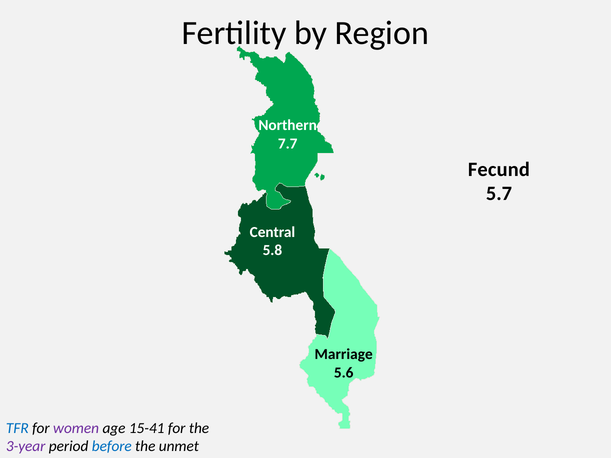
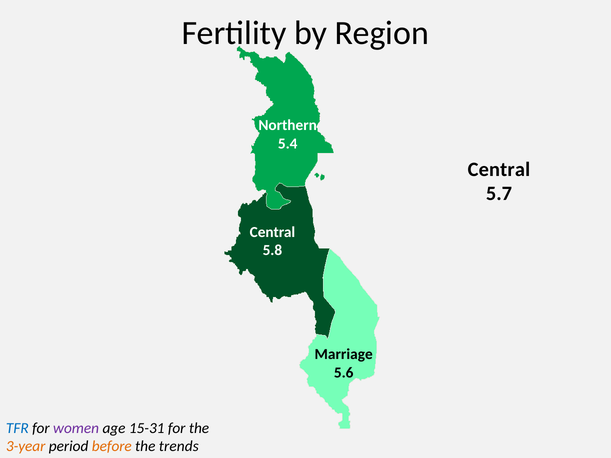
7.7: 7.7 -> 5.4 (288, 144)
Fecund: Fecund -> Central (499, 169)
15-41: 15-41 -> 15-31 (147, 428)
3-year colour: purple -> orange (26, 447)
before colour: blue -> orange (112, 447)
unmet: unmet -> trends (179, 447)
